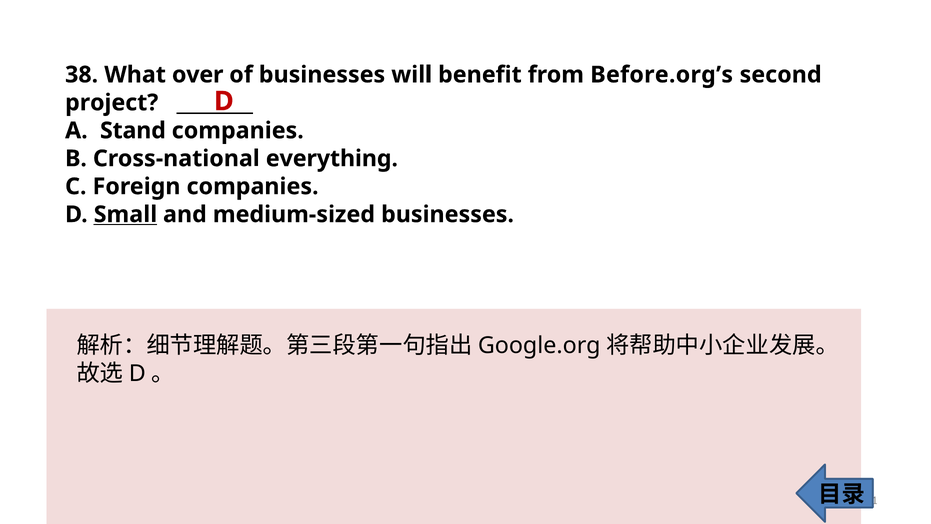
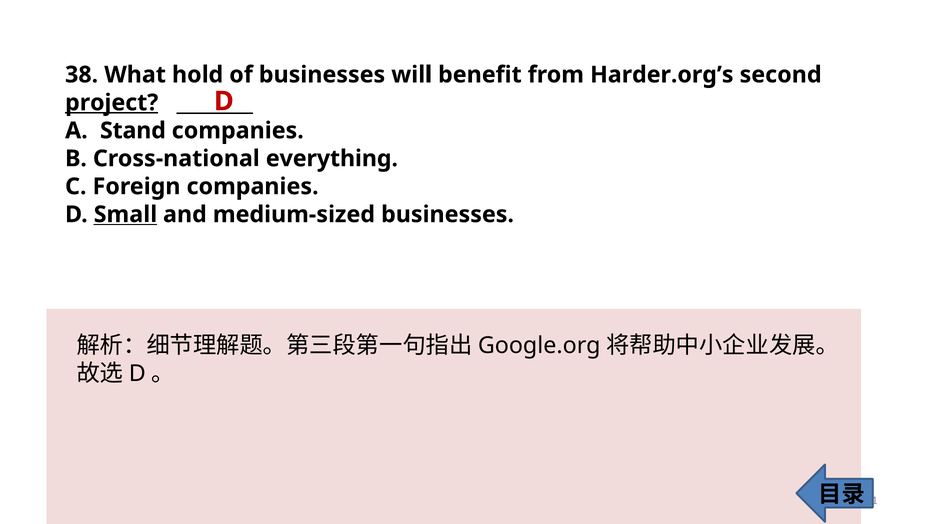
over: over -> hold (198, 75)
Before.org’s: Before.org’s -> Harder.org’s (662, 75)
project underline: none -> present (112, 103)
